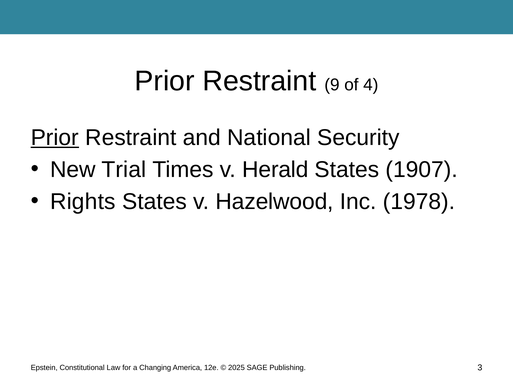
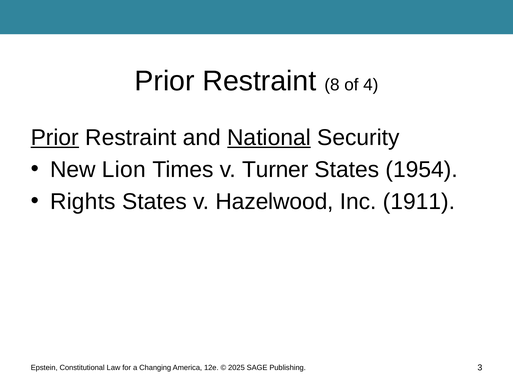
9: 9 -> 8 (332, 85)
National underline: none -> present (269, 138)
Trial: Trial -> Lion (124, 169)
Herald: Herald -> Turner (275, 169)
1907: 1907 -> 1954 (422, 169)
1978: 1978 -> 1911 (419, 201)
